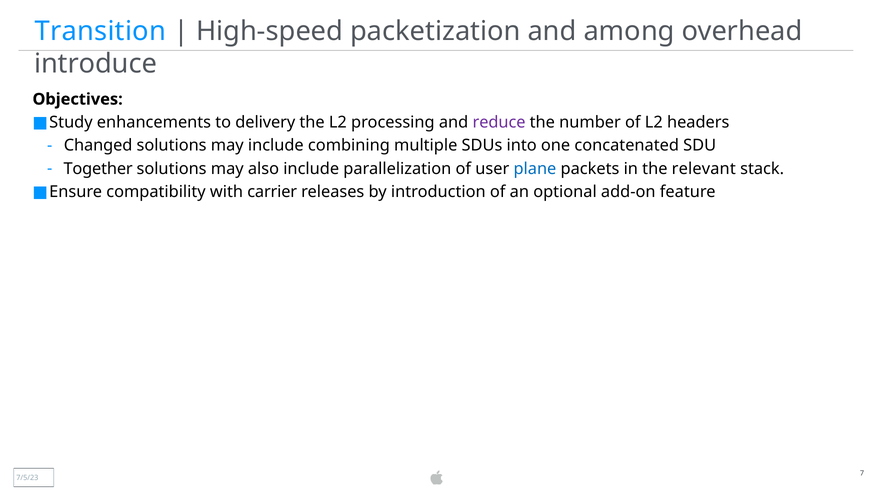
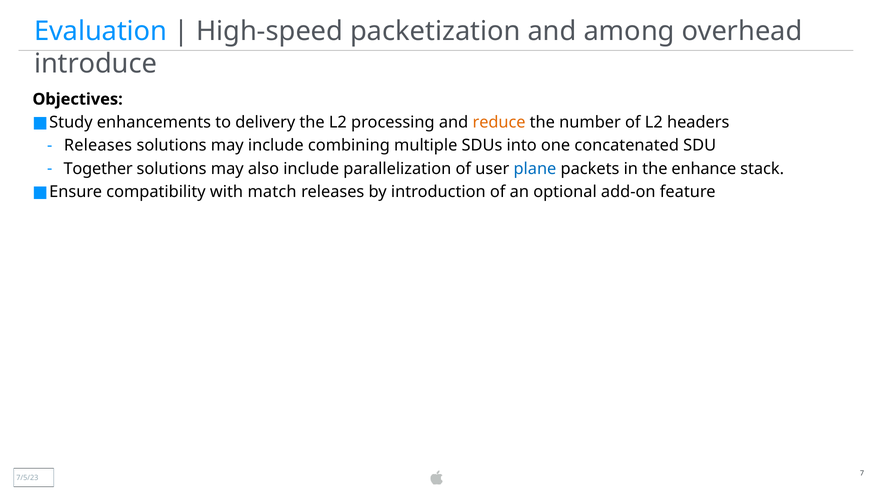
Transition: Transition -> Evaluation (101, 31)
reduce colour: purple -> orange (499, 122)
Changed: Changed -> Releases (98, 146)
relevant: relevant -> enhance (704, 169)
carrier: carrier -> match (272, 192)
